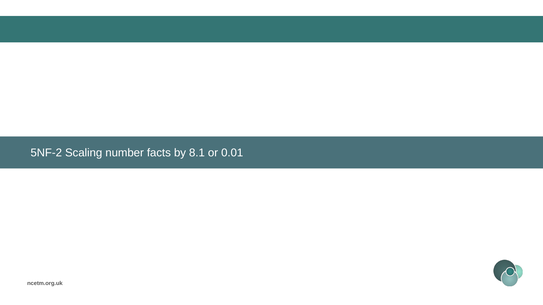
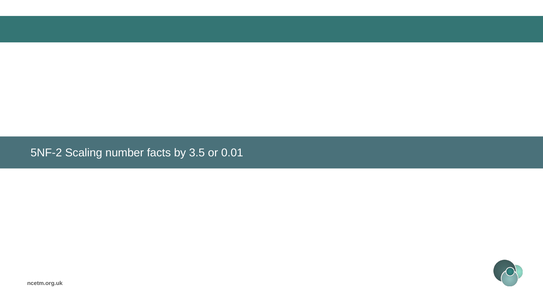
8.1: 8.1 -> 3.5 (197, 153)
